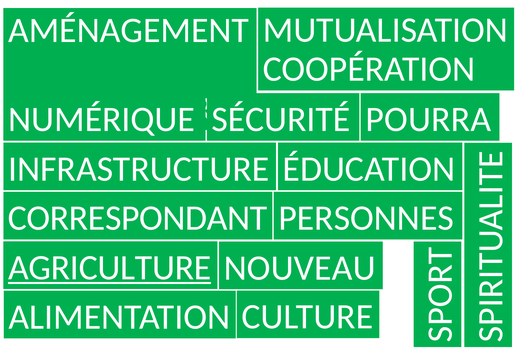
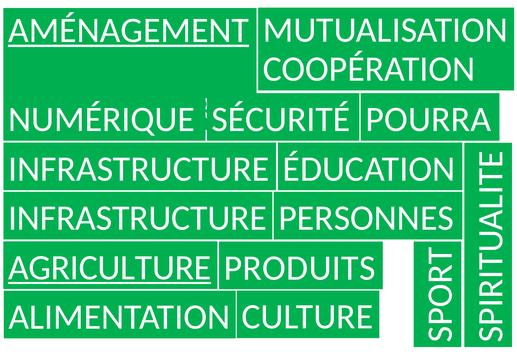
AMÉNAGEMENT underline: none -> present (129, 30)
CORRESPONDANT: CORRESPONDANT -> INFRASTRUCTURE (137, 218)
NOUVEAU: NOUVEAU -> PRODUITS (300, 268)
